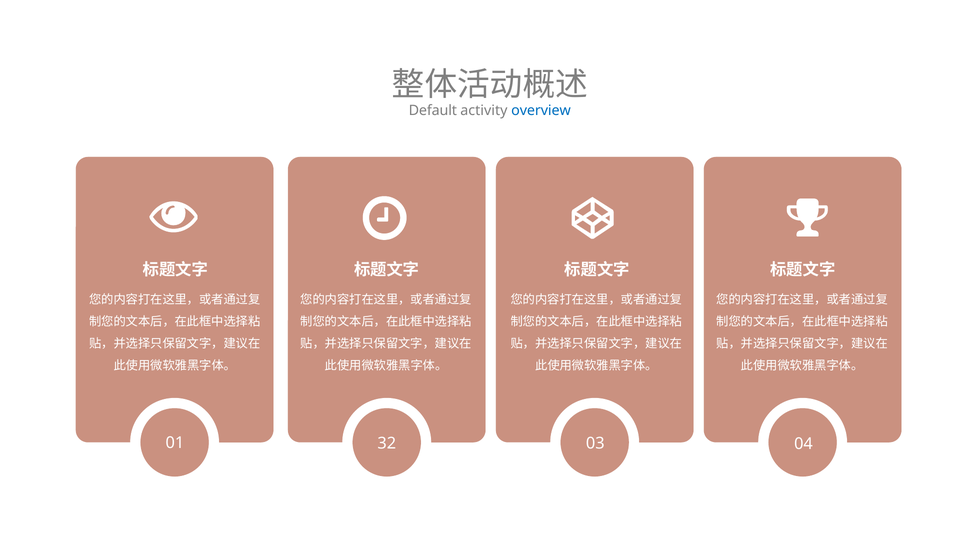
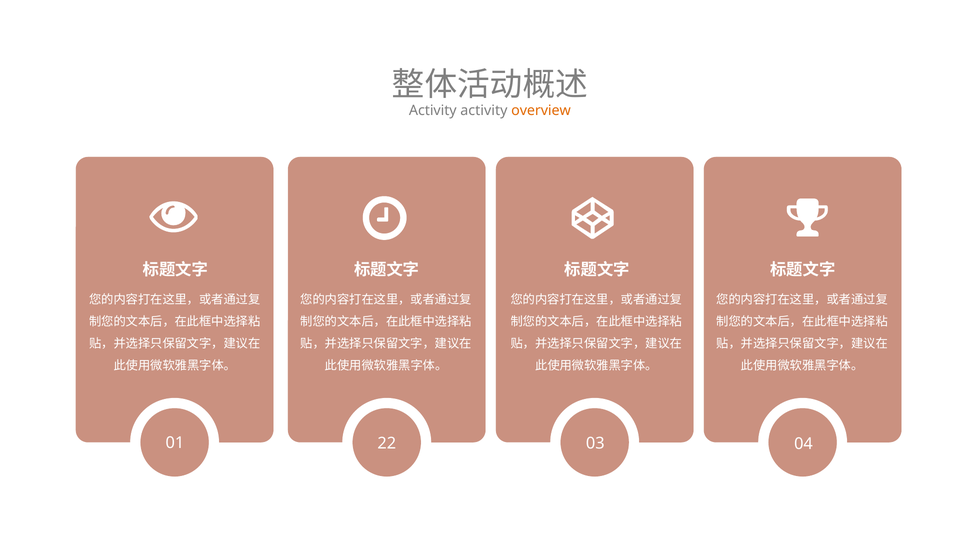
Default: Default -> Activity (433, 111)
overview colour: blue -> orange (541, 111)
32: 32 -> 22 (387, 444)
